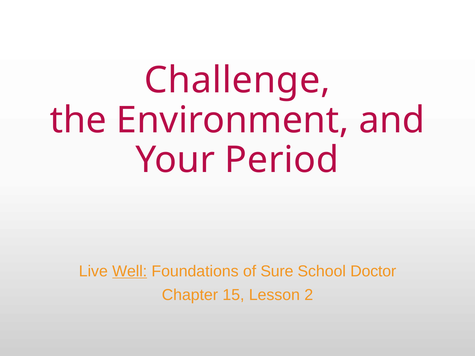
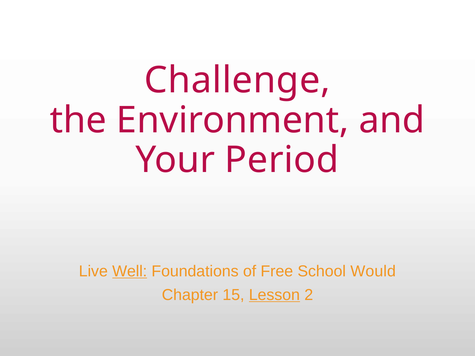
Sure: Sure -> Free (277, 271)
Doctor: Doctor -> Would (373, 271)
Lesson underline: none -> present (274, 295)
